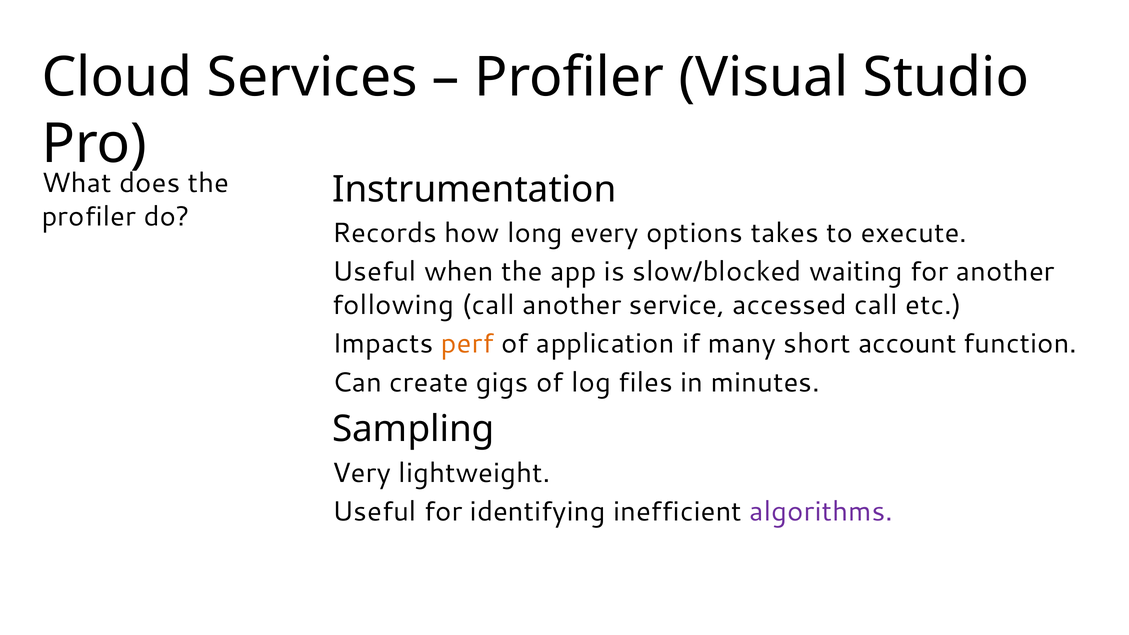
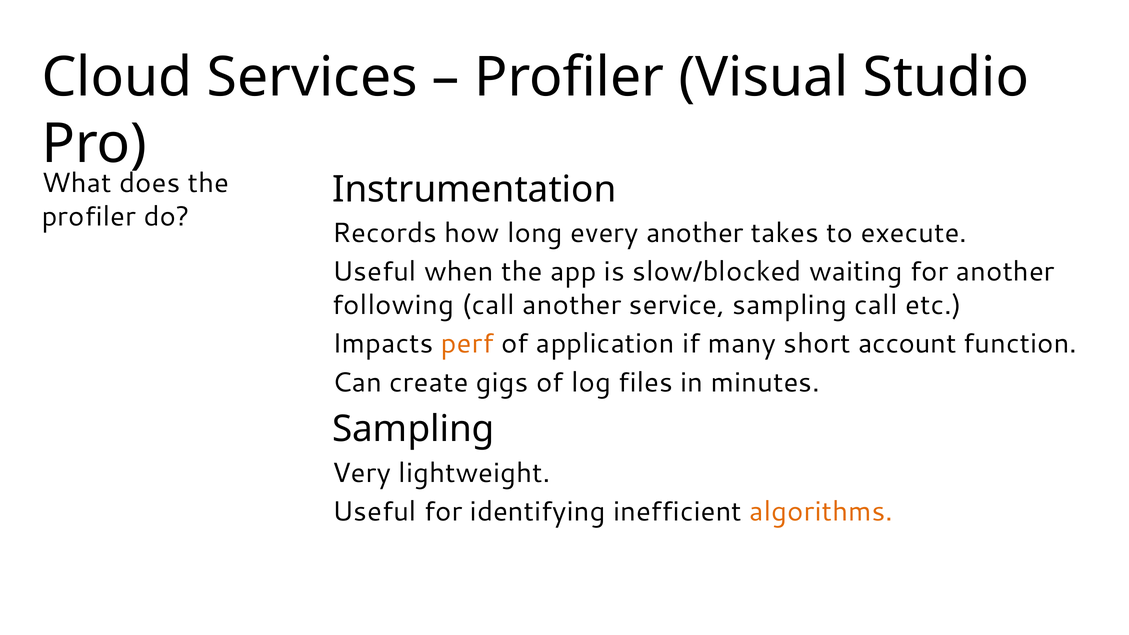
every options: options -> another (695, 233)
service accessed: accessed -> sampling (790, 305)
algorithms colour: purple -> orange (821, 512)
